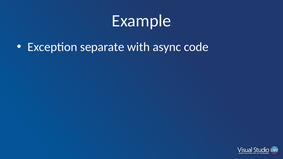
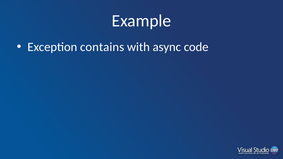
separate: separate -> contains (102, 47)
